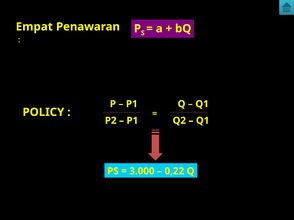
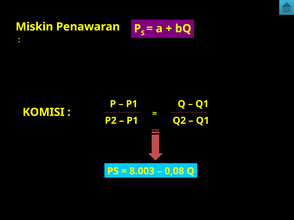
Empat: Empat -> Miskin (34, 27)
POLICY: POLICY -> KOMISI (43, 112)
3.000: 3.000 -> 8.003 (142, 171)
0,22: 0,22 -> 0,08 (174, 171)
